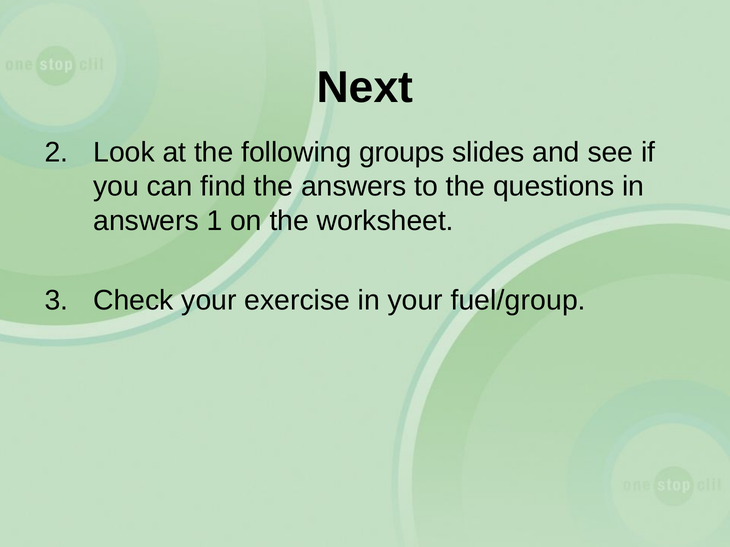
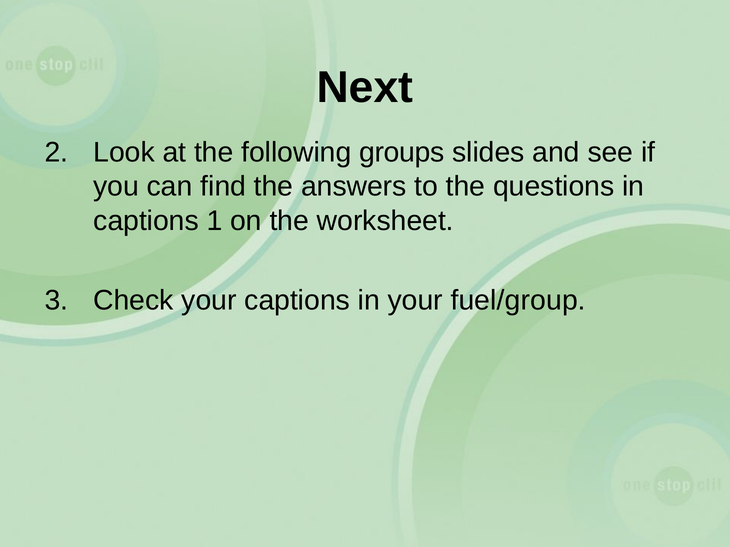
answers: answers -> captions (146, 221)
your exercise: exercise -> captions (297, 300)
